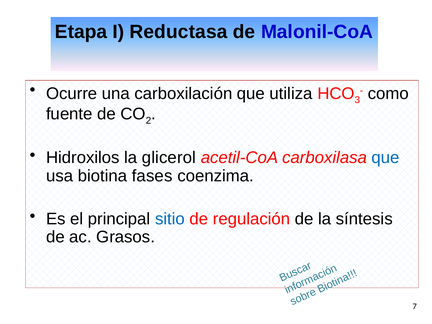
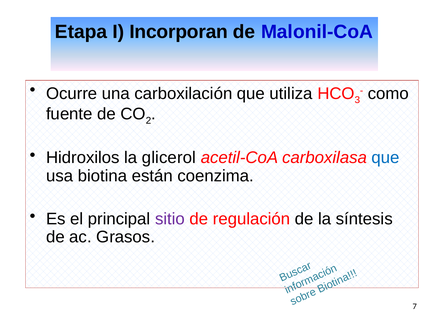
Reductasa: Reductasa -> Incorporan (179, 32)
fases: fases -> están (152, 176)
sitio colour: blue -> purple (170, 219)
